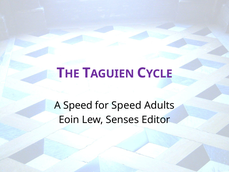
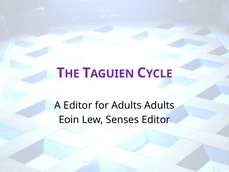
A Speed: Speed -> Editor (78, 105)
for Speed: Speed -> Adults (127, 105)
